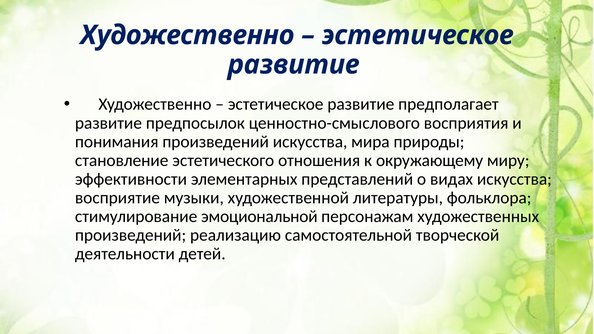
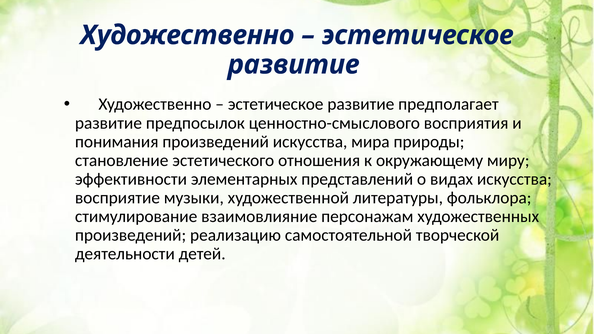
эмоциональной: эмоциональной -> взаимовлияние (259, 217)
